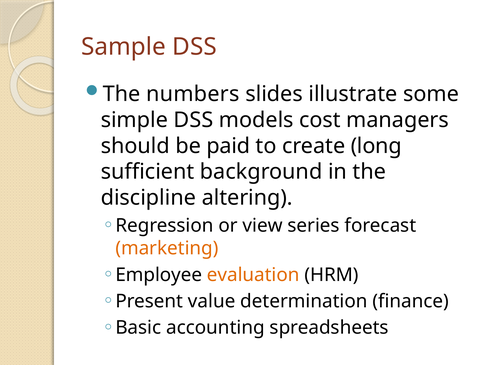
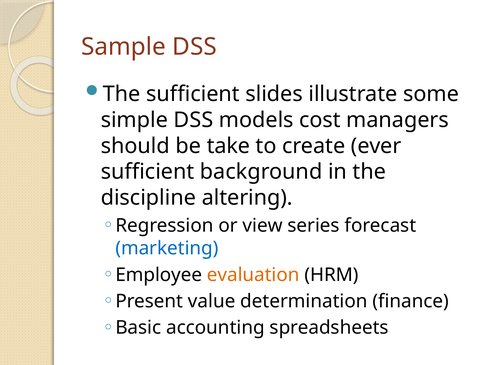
The numbers: numbers -> sufficient (193, 94)
paid: paid -> take (228, 146)
long: long -> ever (376, 146)
marketing colour: orange -> blue (167, 249)
